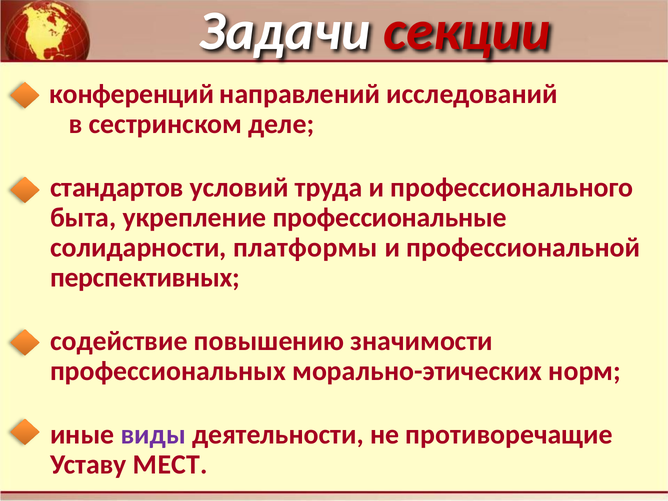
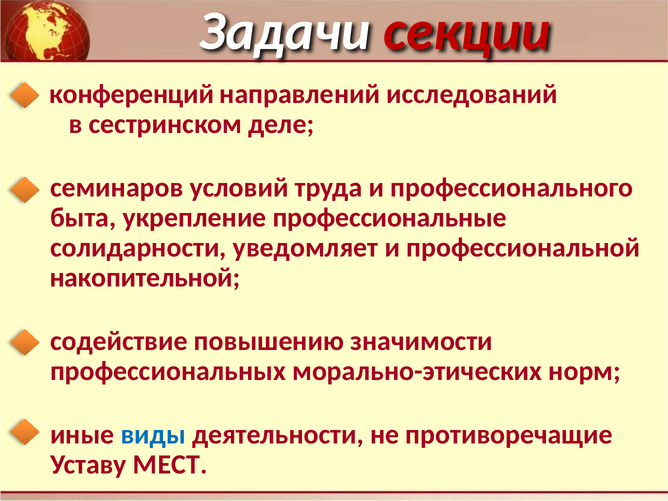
стандартов: стандартов -> семинаров (117, 188)
платформы: платформы -> уведомляет (306, 248)
перспективных: перспективных -> накопительной (145, 278)
виды colour: purple -> blue (153, 435)
